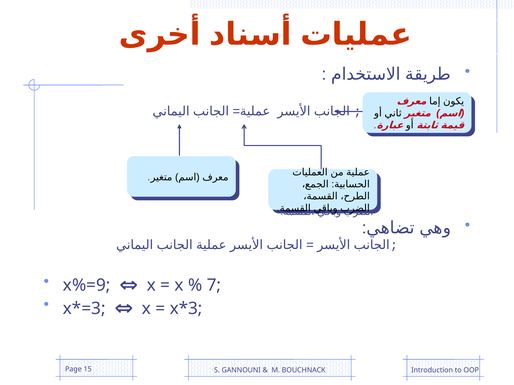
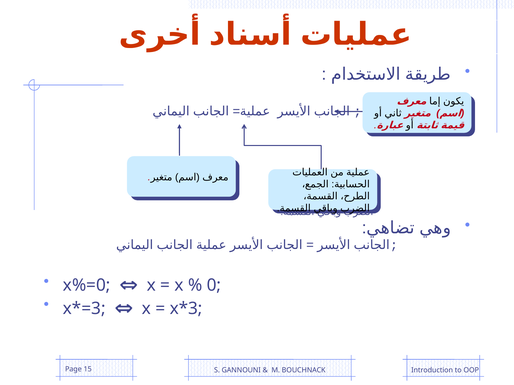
x%=9: x%=9 -> x%=0 (87, 286)
7: 7 -> 0 (214, 286)
